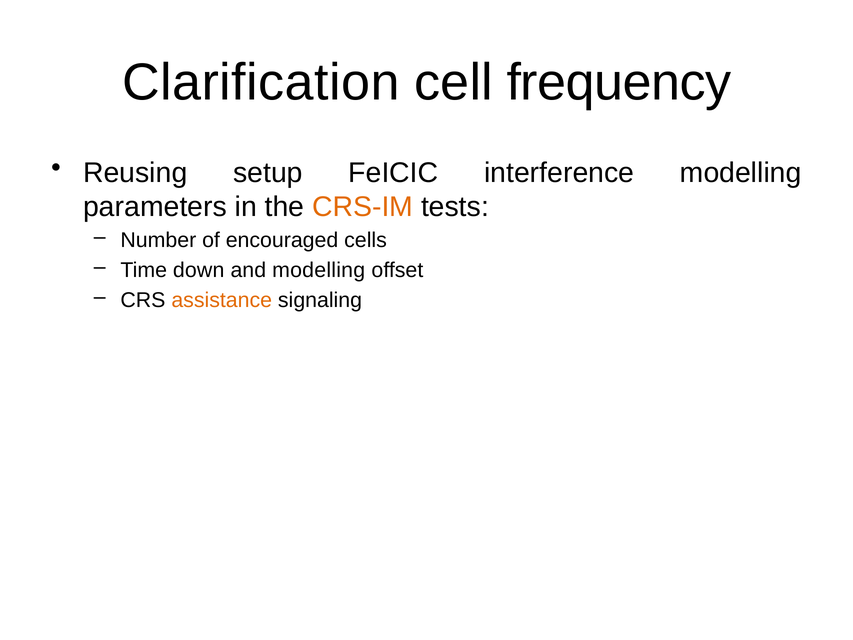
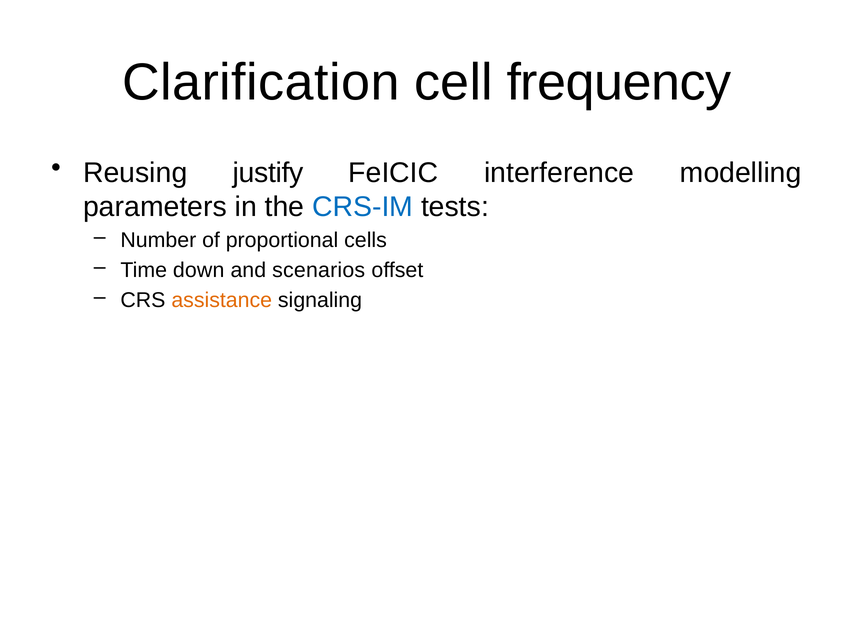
setup: setup -> justify (268, 173)
CRS-IM colour: orange -> blue (363, 207)
encouraged: encouraged -> proportional (282, 240)
and modelling: modelling -> scenarios (319, 270)
